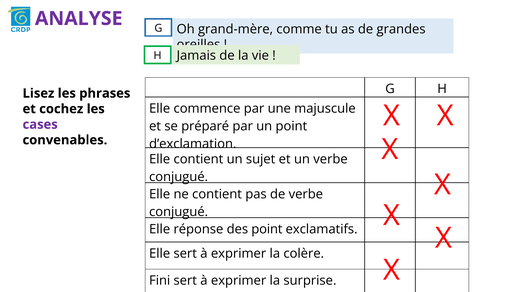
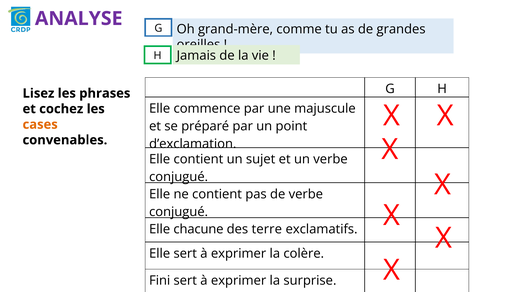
cases colour: purple -> orange (40, 125)
réponse: réponse -> chacune (198, 230)
des point: point -> terre (267, 230)
